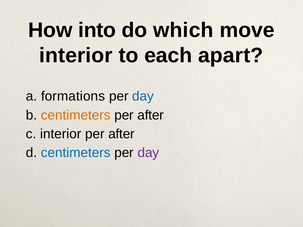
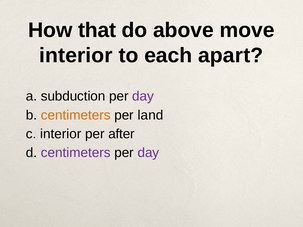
into: into -> that (97, 30)
which: which -> above (183, 30)
formations: formations -> subduction (73, 96)
day colour: blue -> purple (143, 96)
after: after -> land (151, 115)
centimeters colour: blue -> purple (76, 153)
